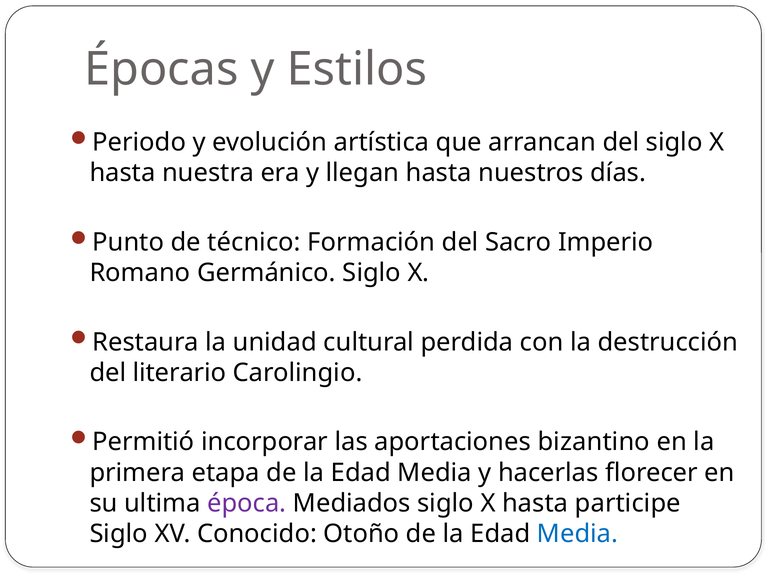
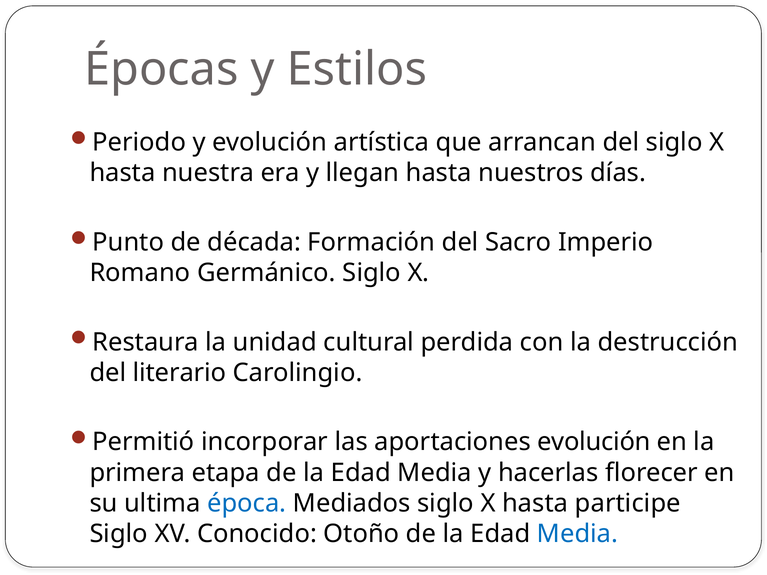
técnico: técnico -> década (254, 242)
aportaciones bizantino: bizantino -> evolución (594, 442)
época colour: purple -> blue (247, 504)
